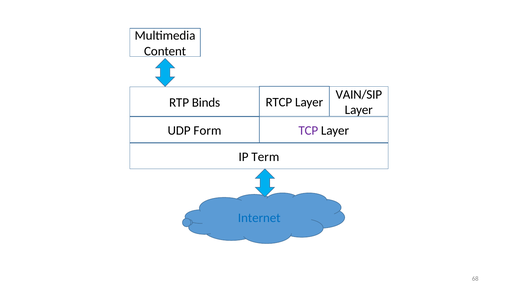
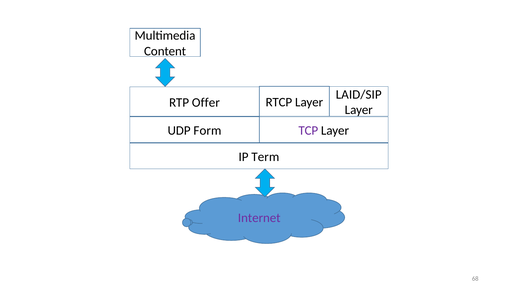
VAIN/SIP: VAIN/SIP -> LAID/SIP (359, 94)
Binds: Binds -> Offer (206, 102)
Internet colour: blue -> purple (259, 217)
